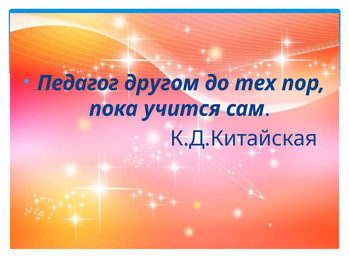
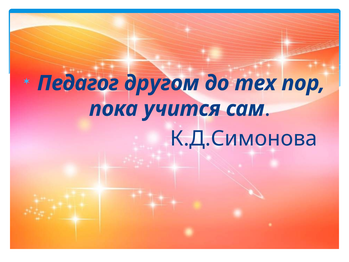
К.Д.Китайская: К.Д.Китайская -> К.Д.Симонова (244, 139)
